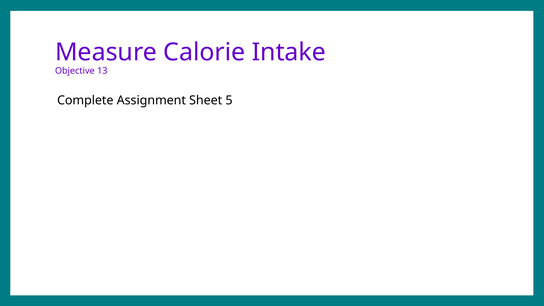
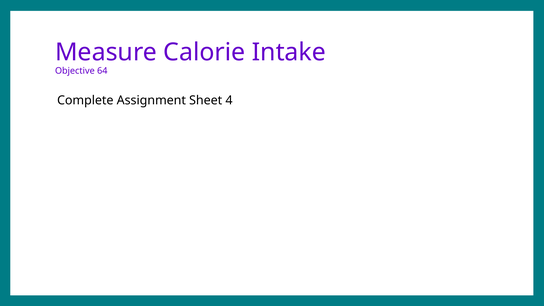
13: 13 -> 64 (102, 71)
5: 5 -> 4 (229, 100)
